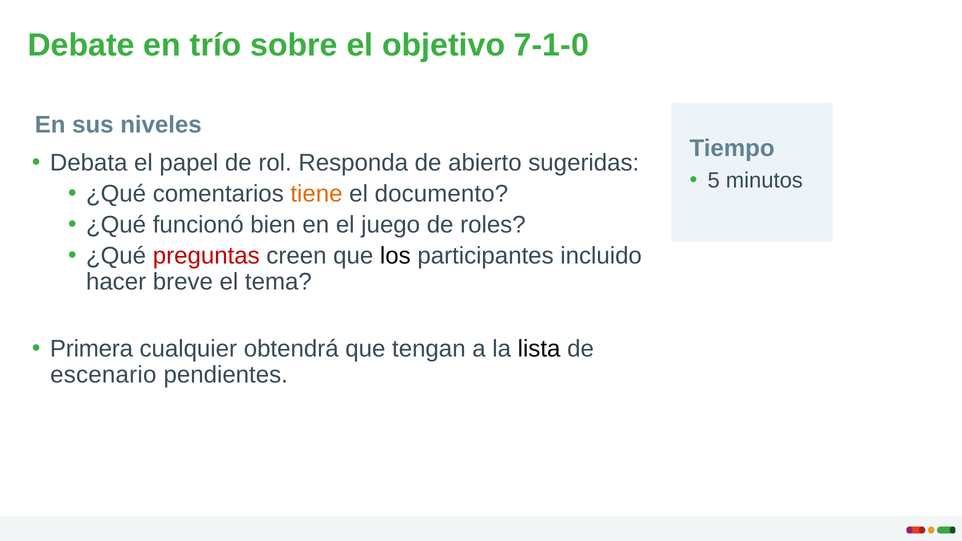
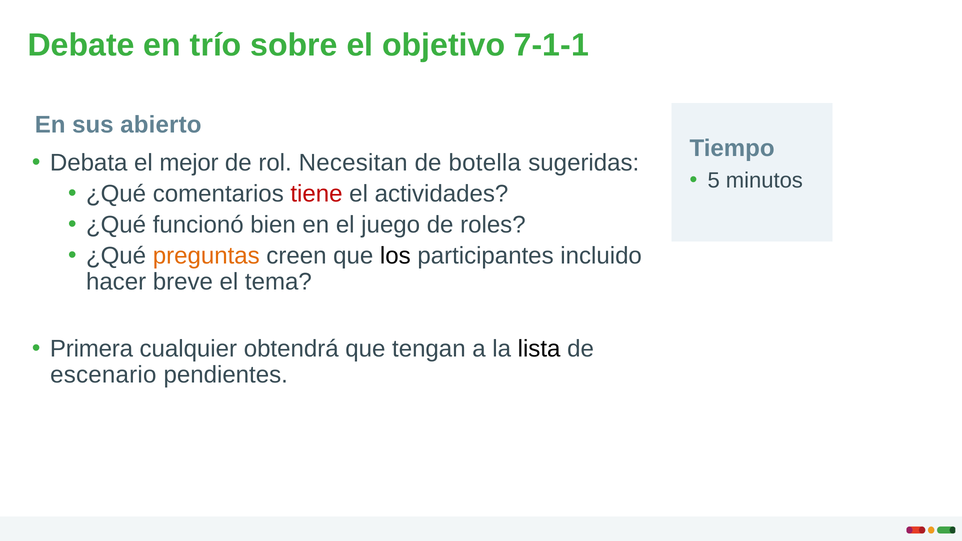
7-1-0: 7-1-0 -> 7-1-1 (551, 45)
niveles: niveles -> abierto (161, 125)
papel: papel -> mejor (189, 163)
Responda: Responda -> Necesitan (353, 163)
abierto: abierto -> botella (485, 163)
tiene colour: orange -> red (317, 194)
documento: documento -> actividades (441, 194)
preguntas colour: red -> orange (206, 256)
